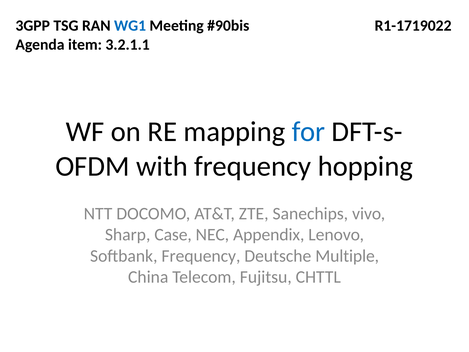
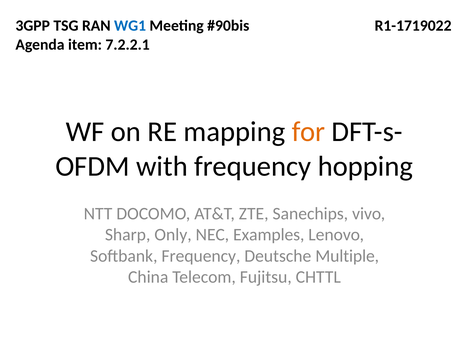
3.2.1.1: 3.2.1.1 -> 7.2.2.1 (128, 45)
for colour: blue -> orange (308, 132)
Case: Case -> Only (173, 235)
Appendix: Appendix -> Examples (269, 235)
